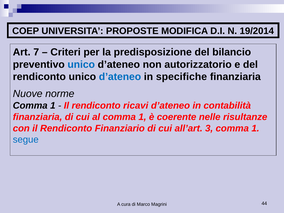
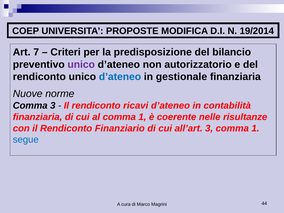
unico colour: blue -> purple (81, 64)
specifiche: specifiche -> gestionale (181, 77)
1: 1 -> 3 (53, 106)
